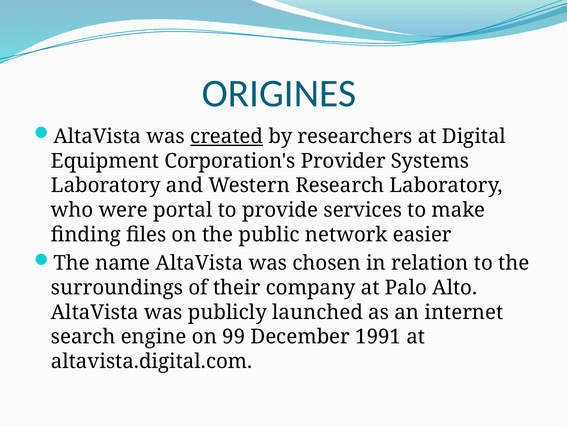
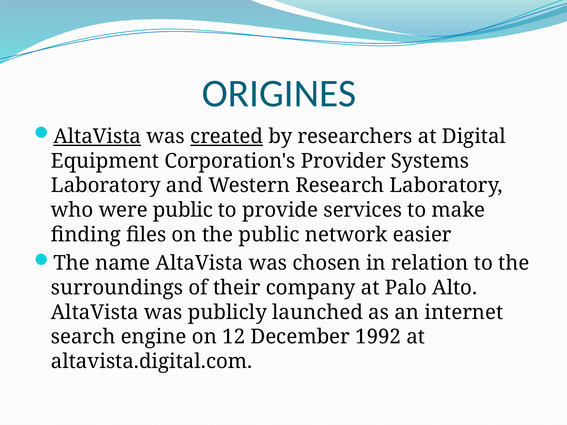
AltaVista underline: none -> present (97, 137)
were portal: portal -> public (183, 210)
99: 99 -> 12 (234, 337)
1991: 1991 -> 1992 (378, 337)
